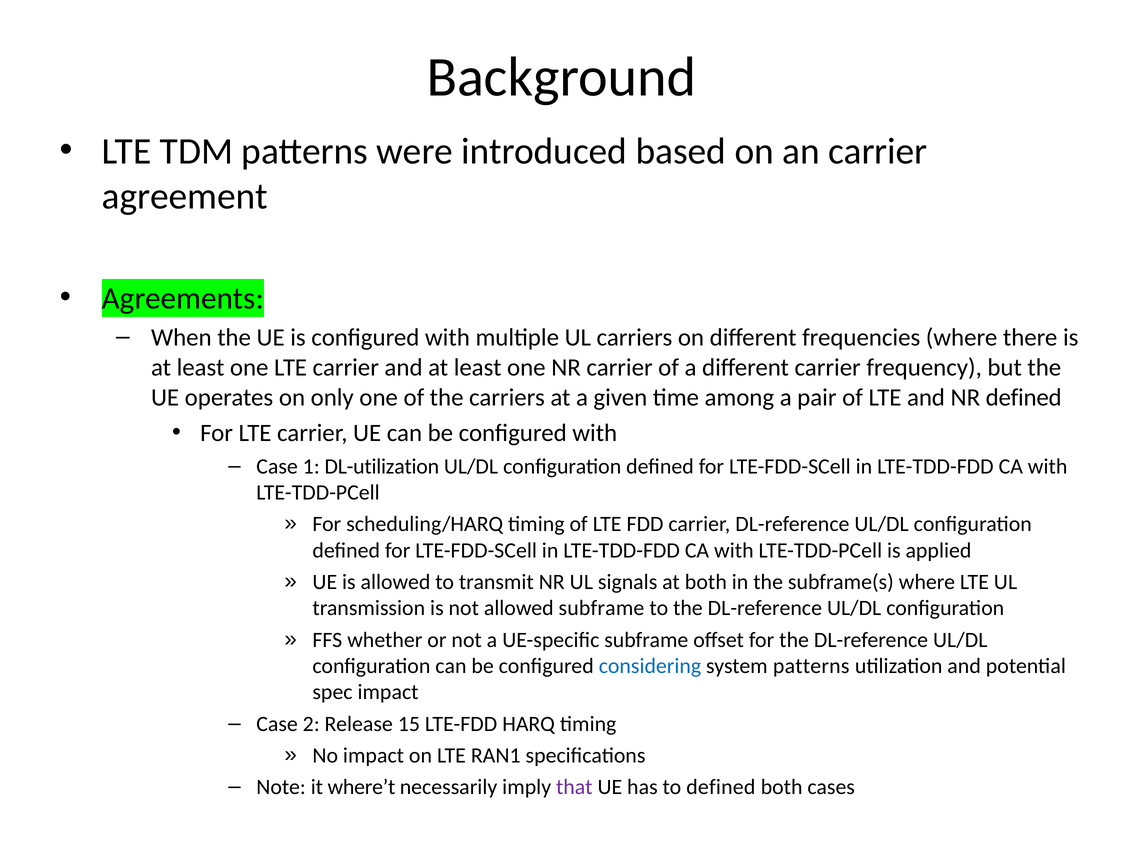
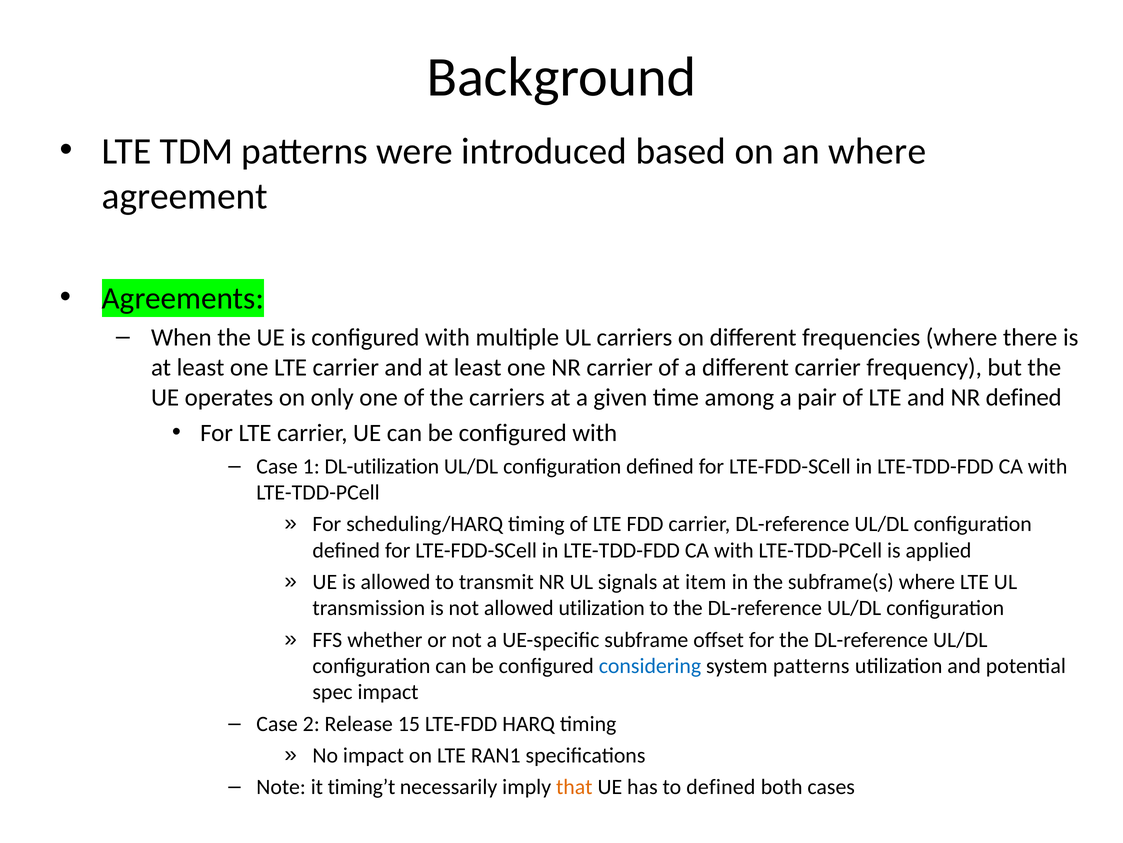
an carrier: carrier -> where (877, 151)
at both: both -> item (706, 581)
allowed subframe: subframe -> utilization (602, 608)
where’t: where’t -> timing’t (361, 786)
that colour: purple -> orange (574, 786)
